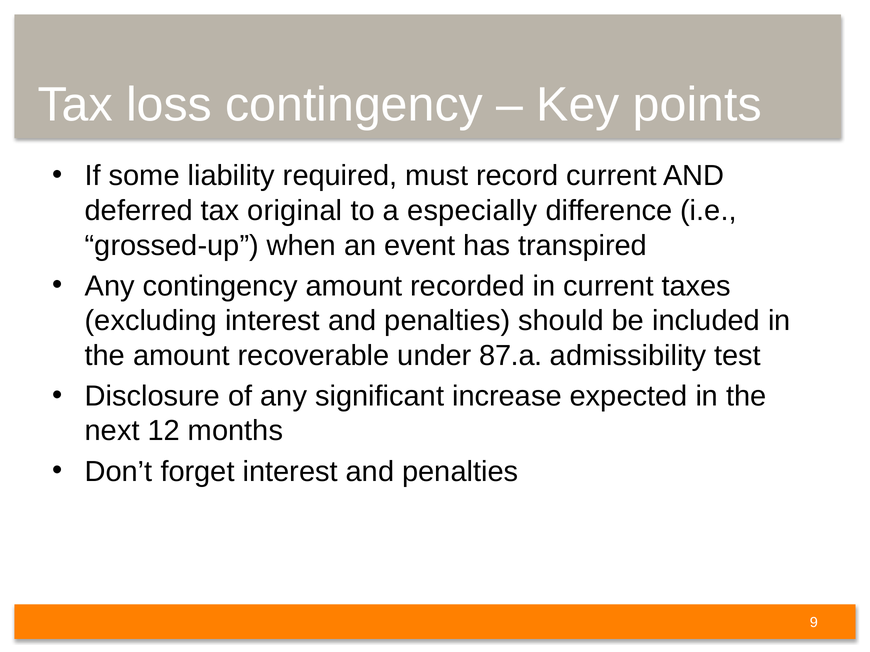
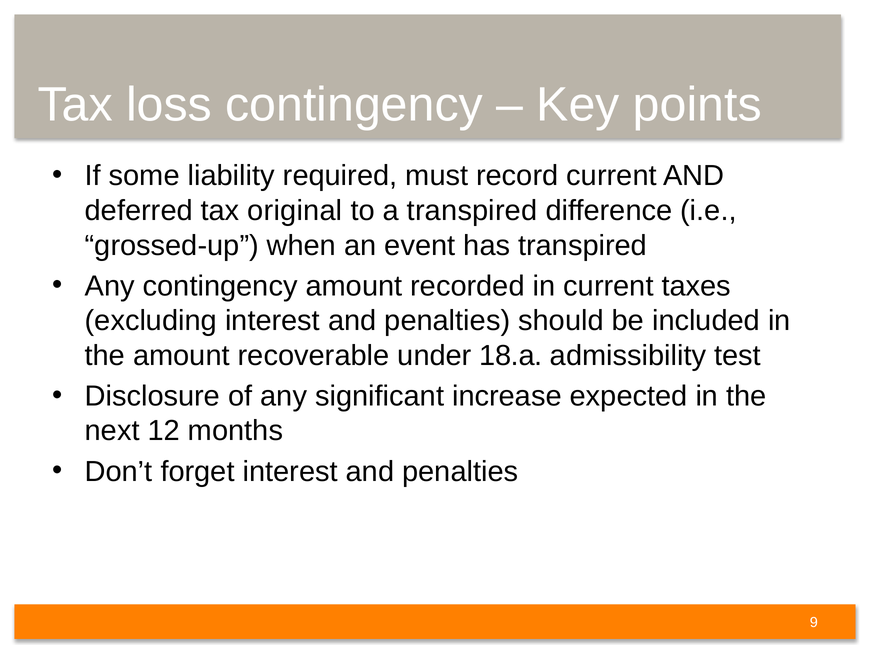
a especially: especially -> transpired (472, 211)
87.a: 87.a -> 18.a (511, 356)
